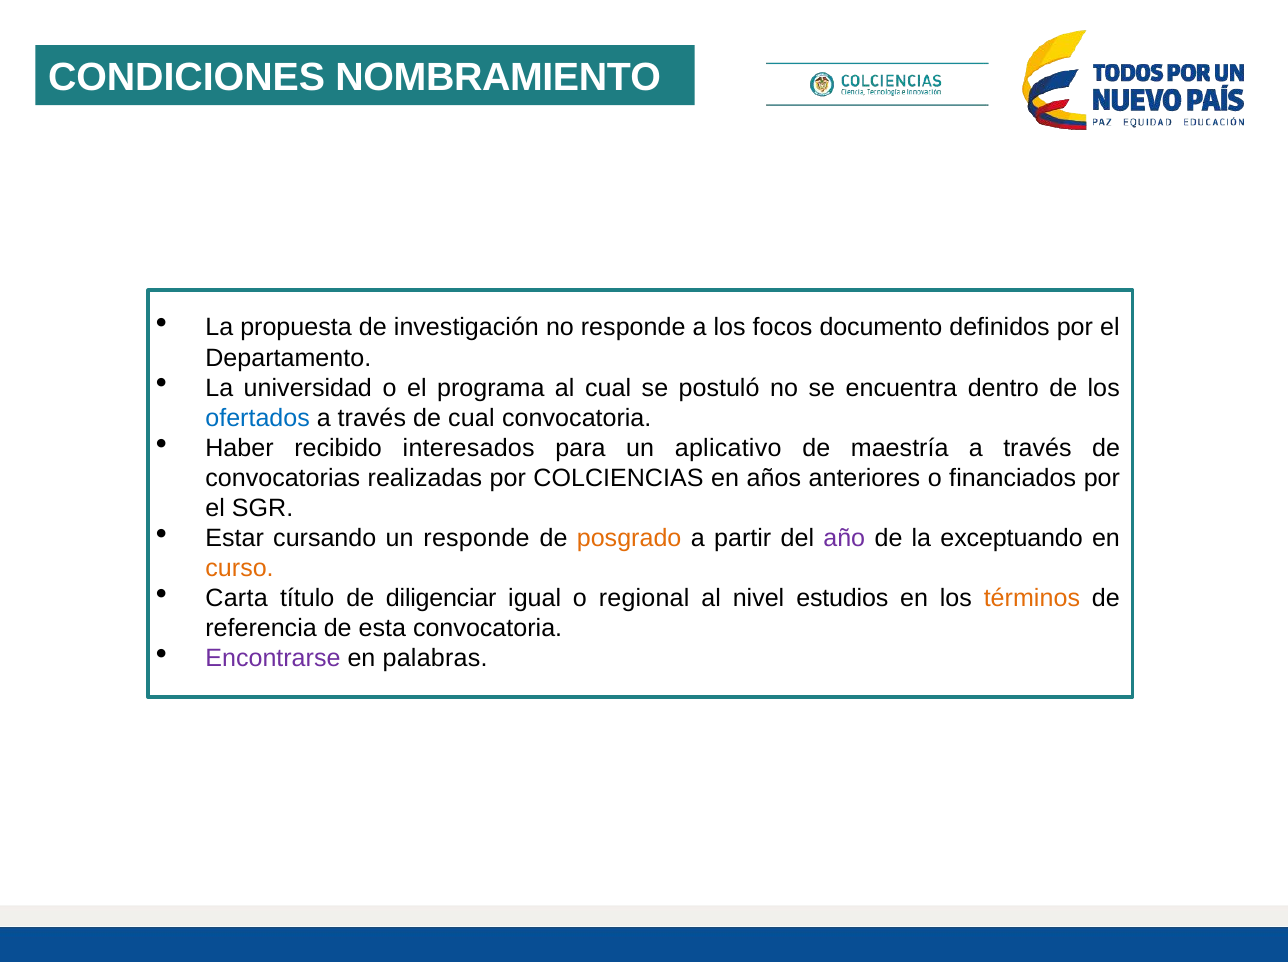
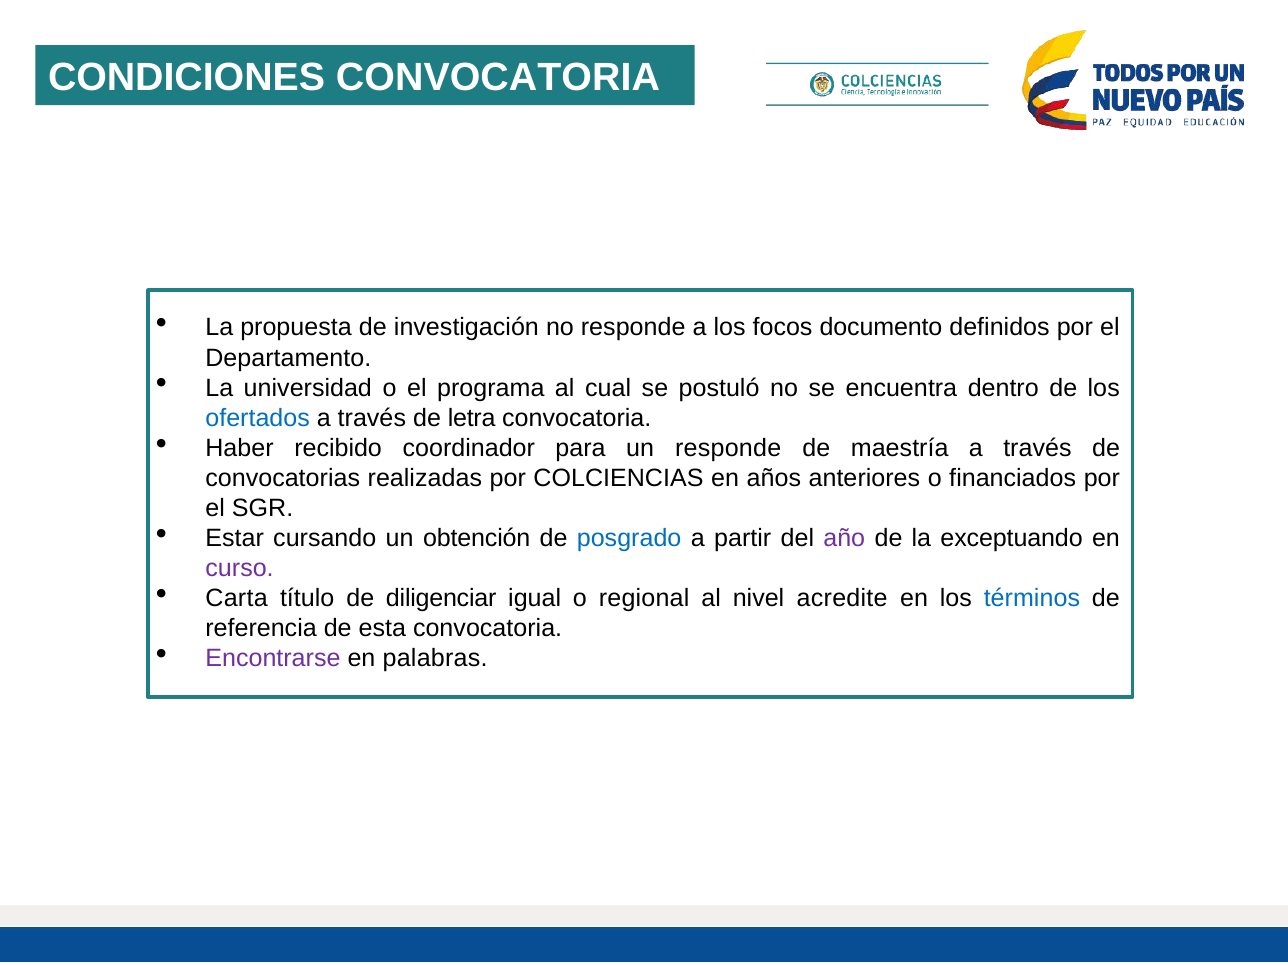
CONDICIONES NOMBRAMIENTO: NOMBRAMIENTO -> CONVOCATORIA (498, 78)
de cual: cual -> letra (472, 418)
interesados: interesados -> coordinador (469, 448)
un aplicativo: aplicativo -> responde (728, 448)
un responde: responde -> obtención (477, 538)
posgrado colour: orange -> blue (629, 538)
curso colour: orange -> purple (240, 568)
estudios: estudios -> acredite (842, 598)
términos colour: orange -> blue (1032, 598)
